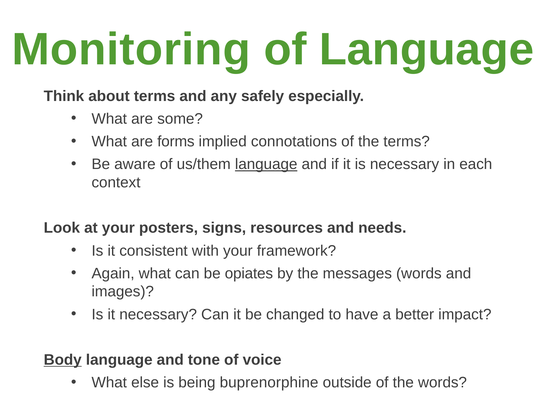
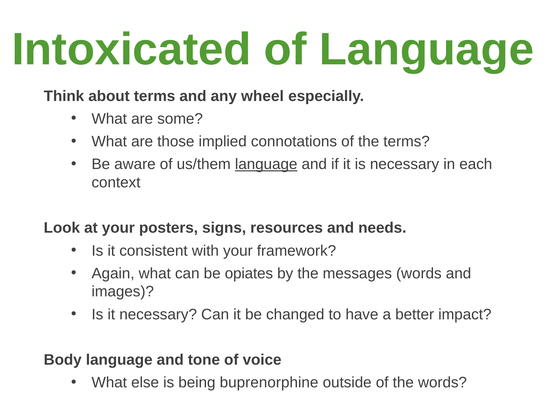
Monitoring: Monitoring -> Intoxicated (131, 50)
safely: safely -> wheel (262, 96)
forms: forms -> those (176, 142)
Body underline: present -> none (63, 360)
